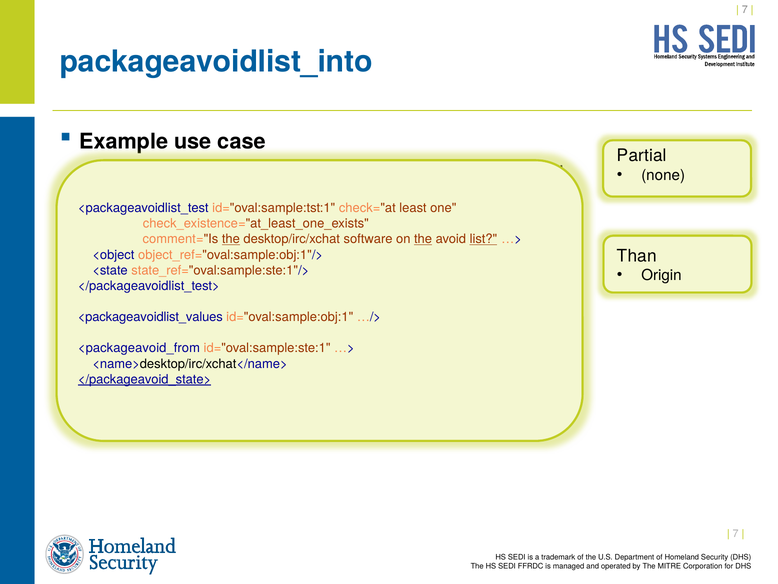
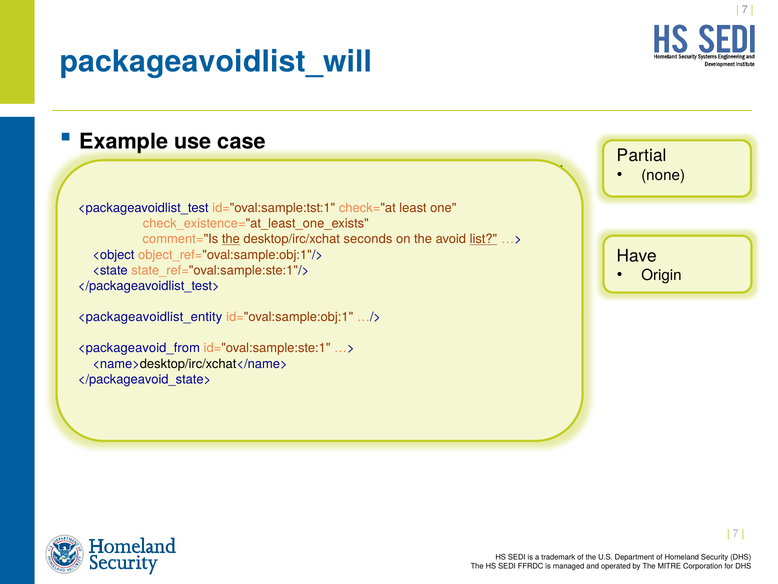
packageavoidlist_into: packageavoidlist_into -> packageavoidlist_will (216, 62)
desktop/irc/xchat software: software -> seconds (368, 239)
the underline: present -> none (423, 239)
Than: Than -> Have (637, 256)
<packageavoidlist_values: <packageavoidlist_values -> <packageavoidlist_entity (150, 317)
</packageavoid_state> underline: present -> none (145, 379)
